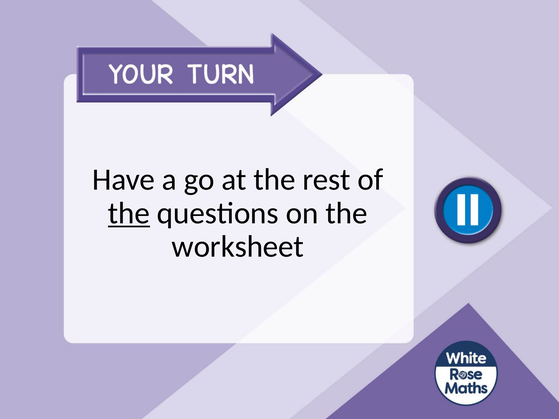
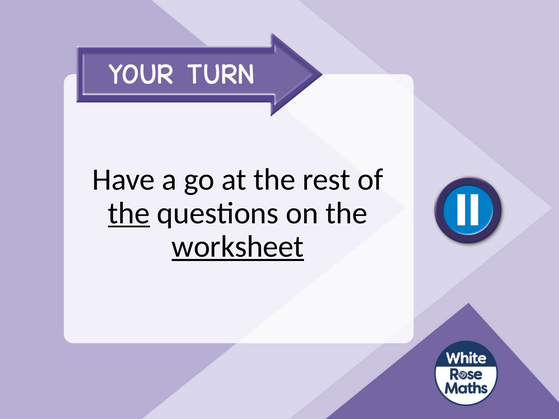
worksheet underline: none -> present (238, 247)
